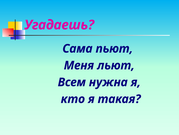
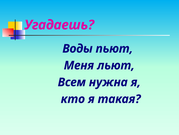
Сама: Сама -> Воды (77, 48)
